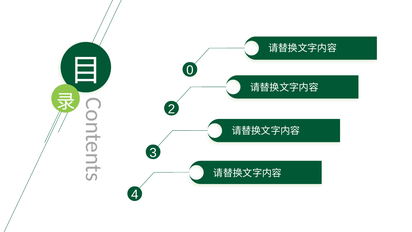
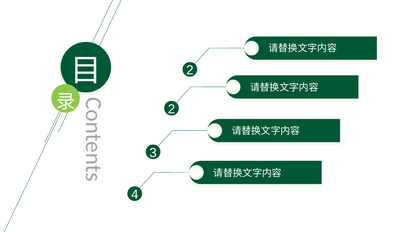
0: 0 -> 2 (190, 70)
